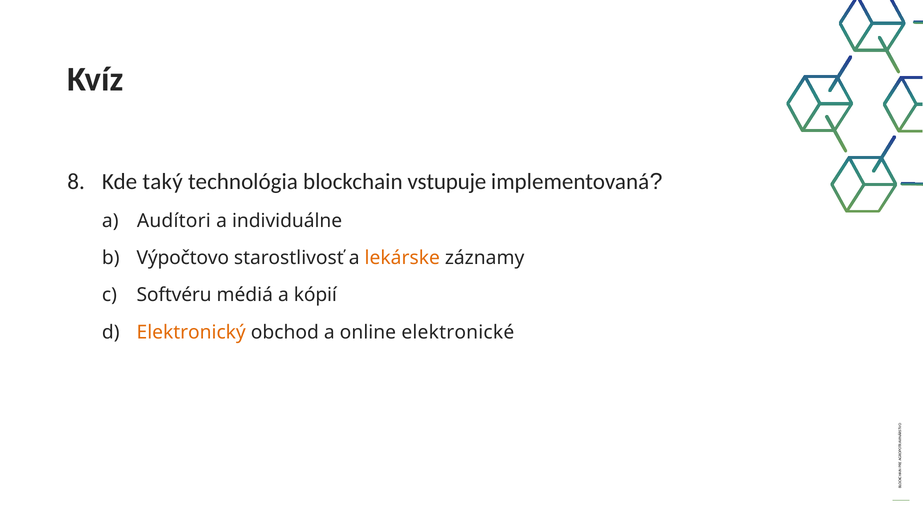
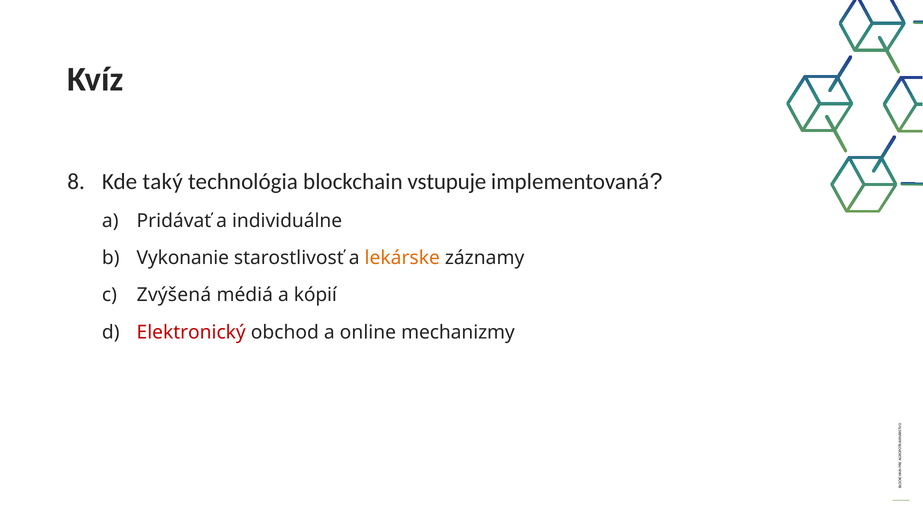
Audítori: Audítori -> Pridávať (174, 221)
Výpočtovo: Výpočtovo -> Vykonanie (183, 258)
Softvéru: Softvéru -> Zvýšená (174, 295)
Elektronický colour: orange -> red (191, 332)
elektronické: elektronické -> mechanizmy (458, 332)
